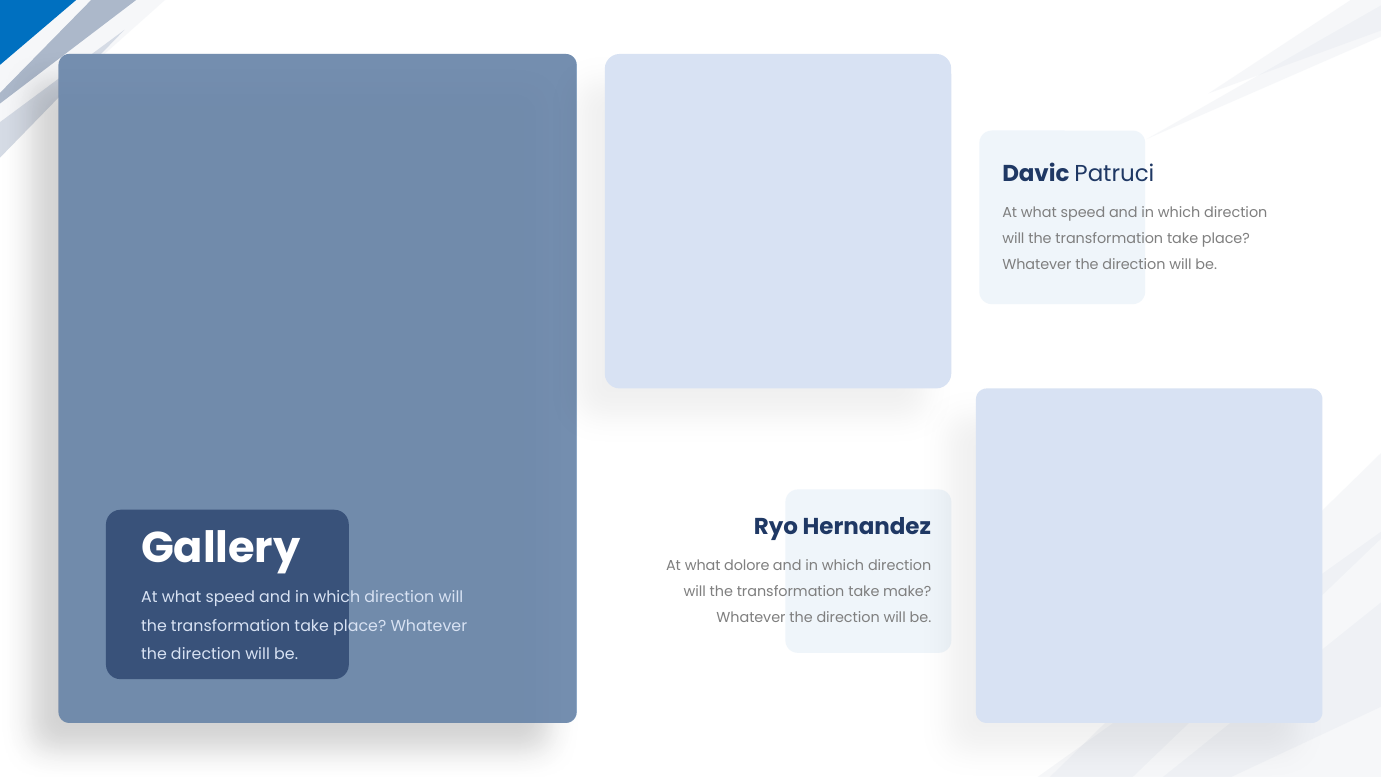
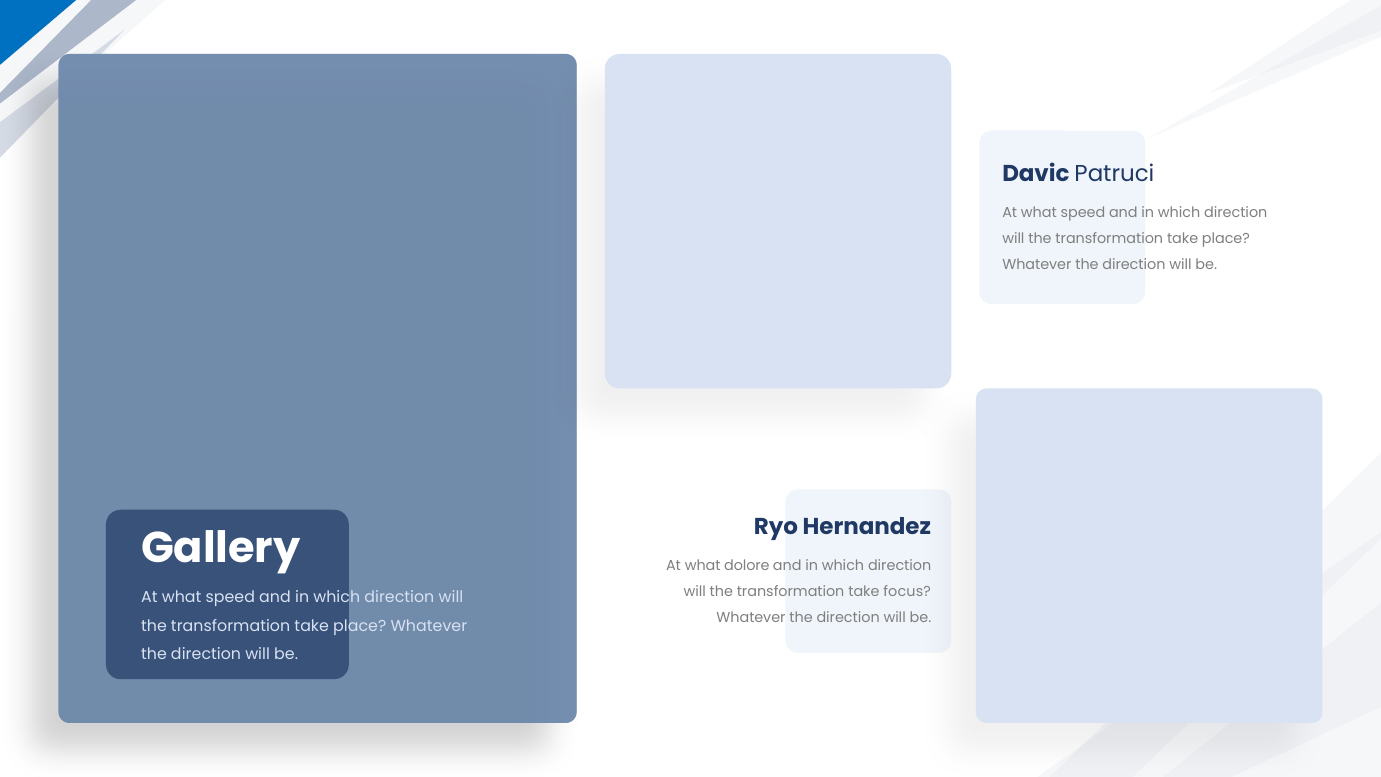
make: make -> focus (907, 591)
